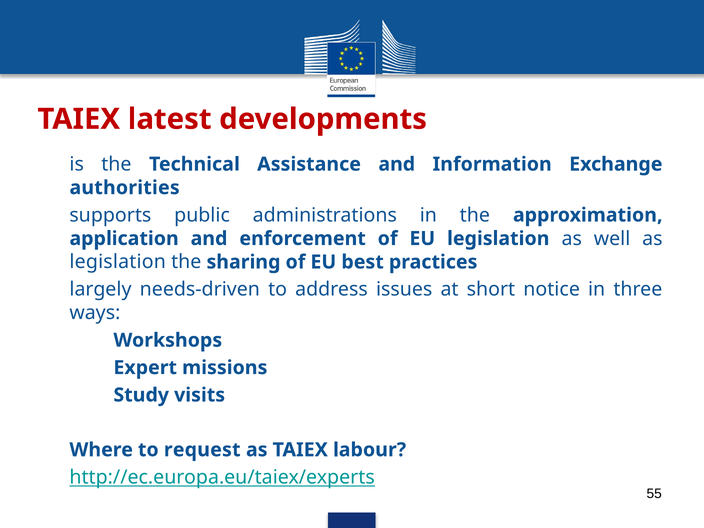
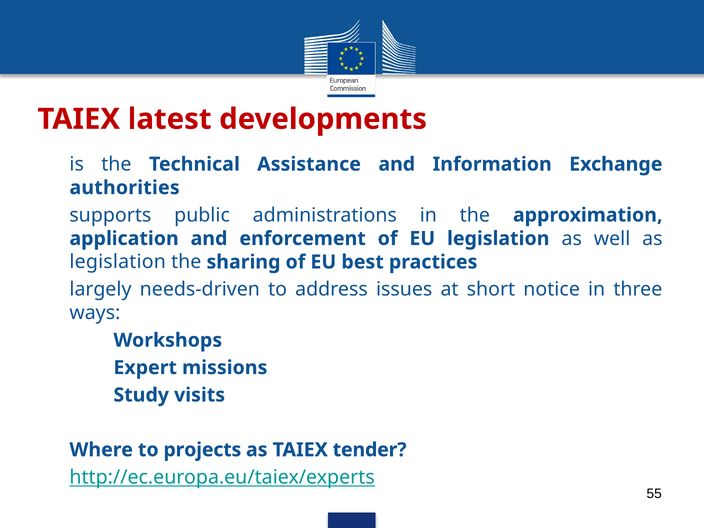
request: request -> projects (202, 450)
labour: labour -> tender (370, 450)
